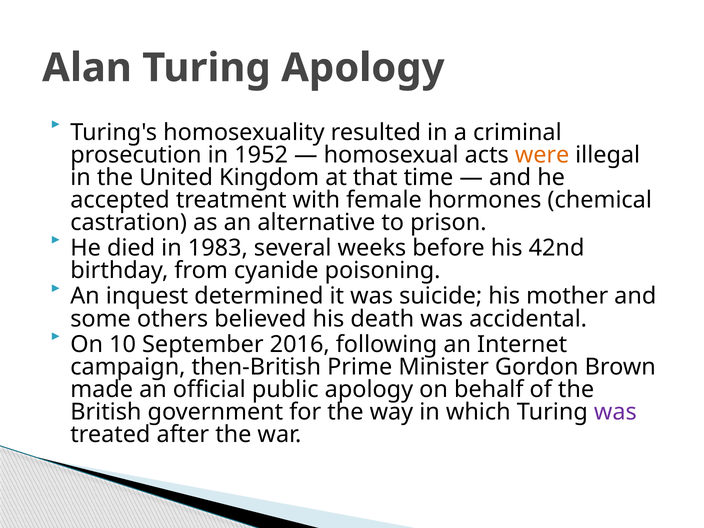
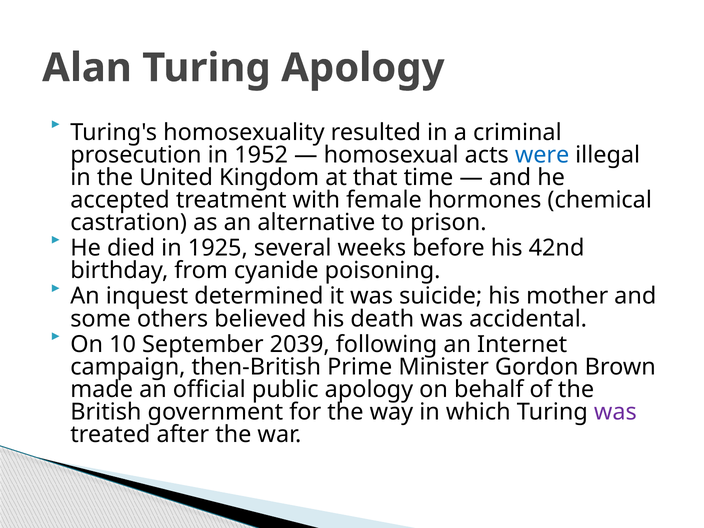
were colour: orange -> blue (542, 155)
1983: 1983 -> 1925 (218, 248)
2016: 2016 -> 2039 (300, 344)
